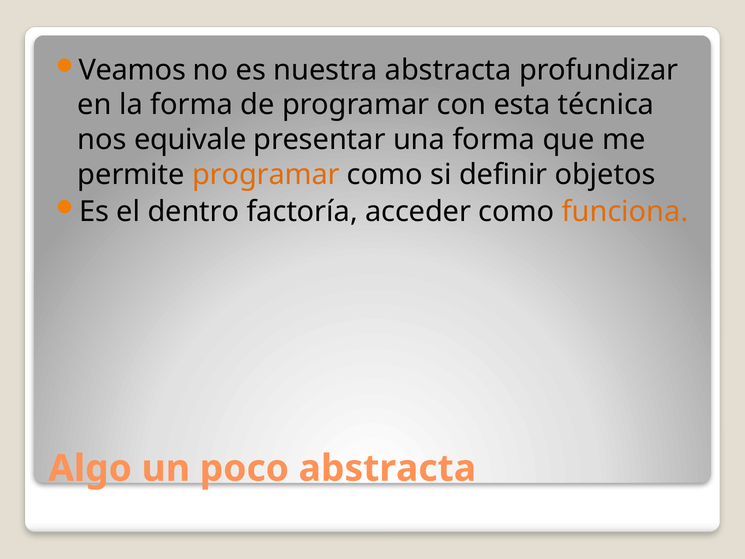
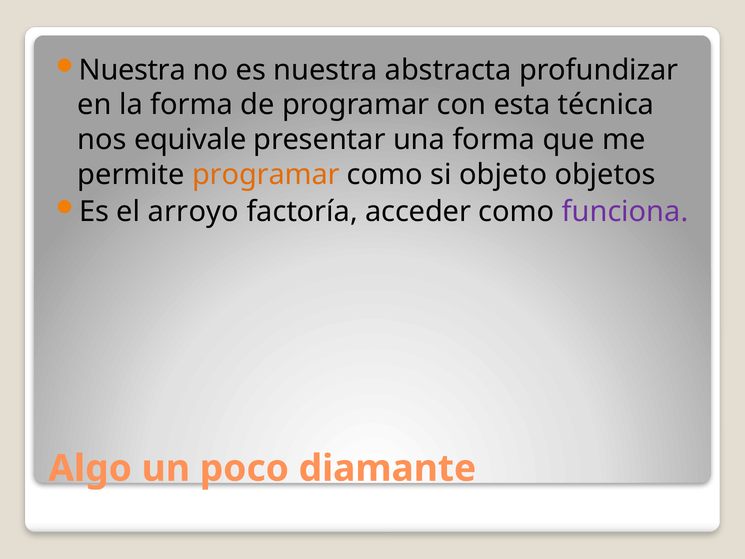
Veamos: Veamos -> Nuestra (132, 70)
definir: definir -> objeto (503, 174)
dentro: dentro -> arroyo (193, 212)
funciona colour: orange -> purple (625, 212)
poco abstracta: abstracta -> diamante (387, 468)
